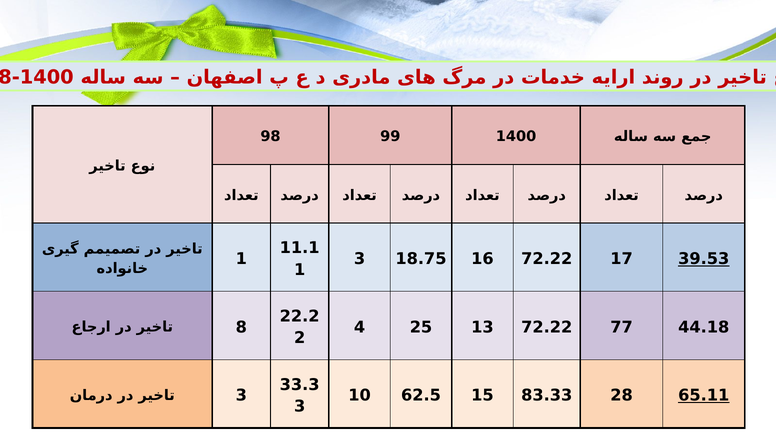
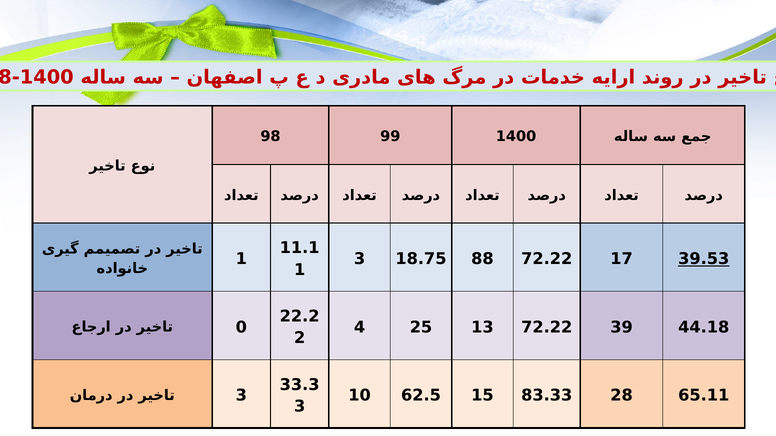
16: 16 -> 88 (482, 259)
77: 77 -> 39 (622, 328)
8: 8 -> 0 (241, 328)
65.11 underline: present -> none (704, 396)
